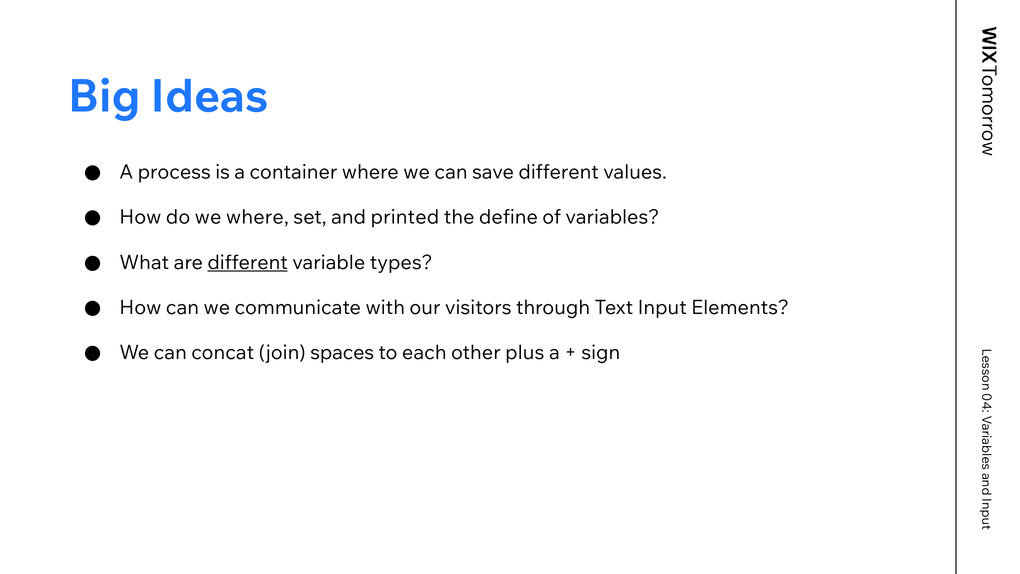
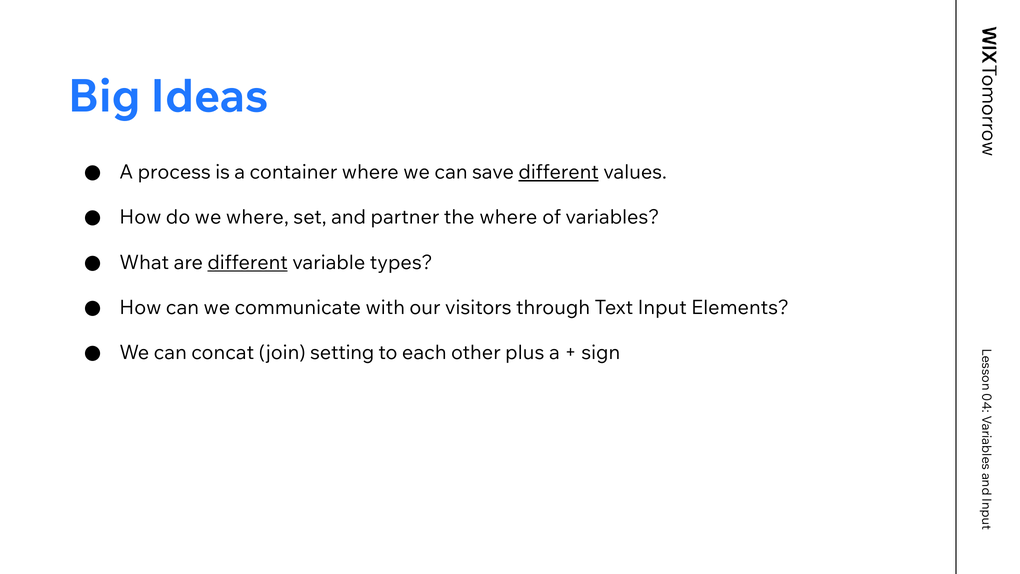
different underline: none -> present (559, 172)
printed: printed -> partner (405, 217)
the define: define -> where (508, 217)
spaces: spaces -> setting (342, 353)
